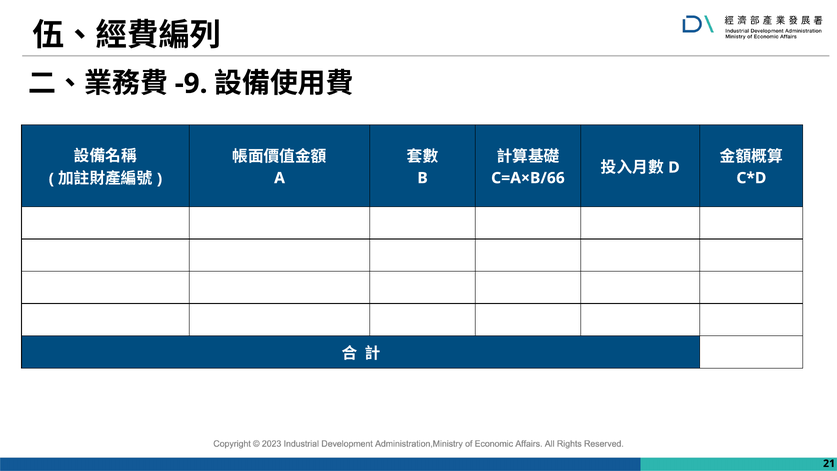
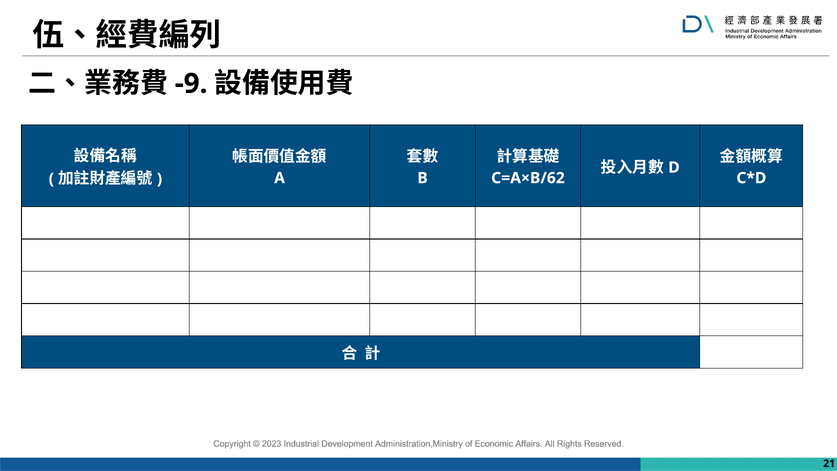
C=A×B/66: C=A×B/66 -> C=A×B/62 (528, 178)
